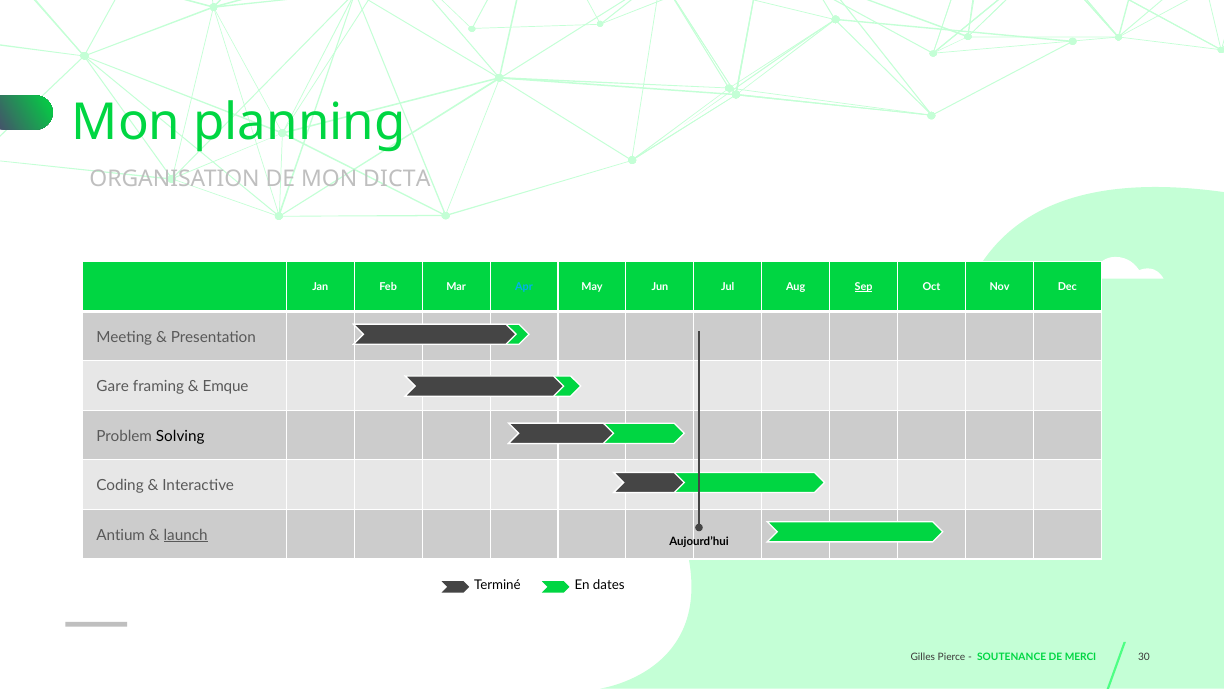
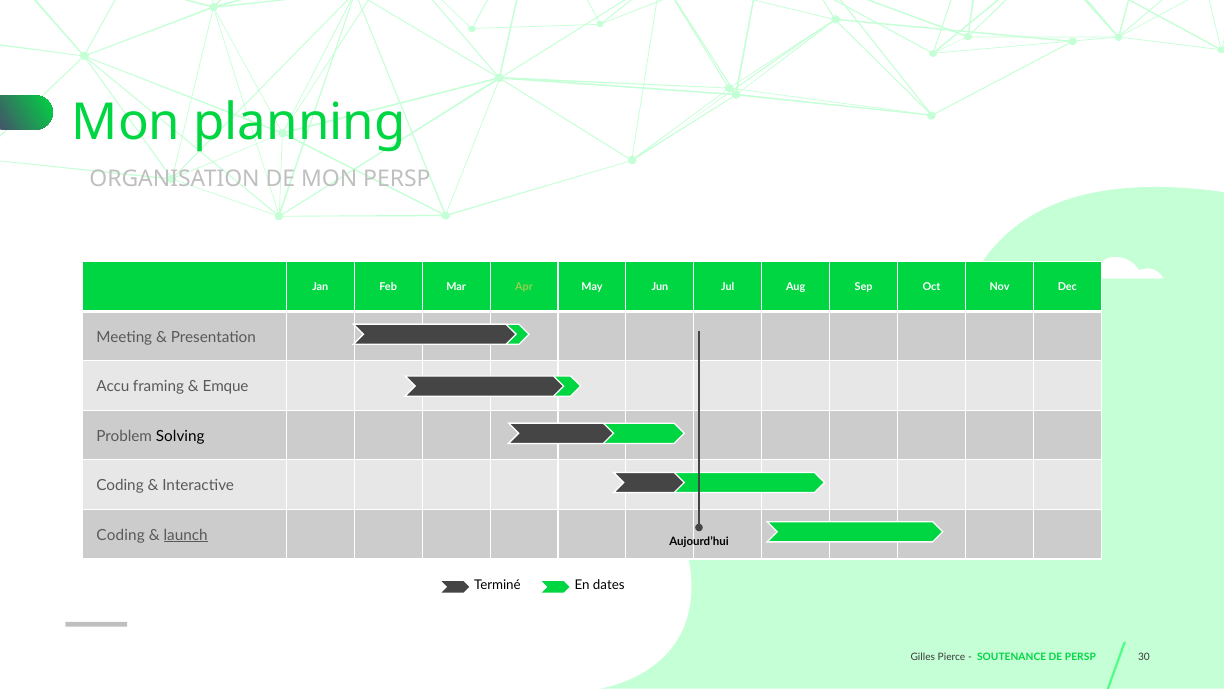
MON DICTA: DICTA -> PERSP (397, 178)
Apr colour: light blue -> light green (524, 287)
Sep underline: present -> none (864, 287)
Gare: Gare -> Accu (113, 386)
Antium: Antium -> Coding (121, 535)
DE MERCI: MERCI -> PERSP (1080, 657)
